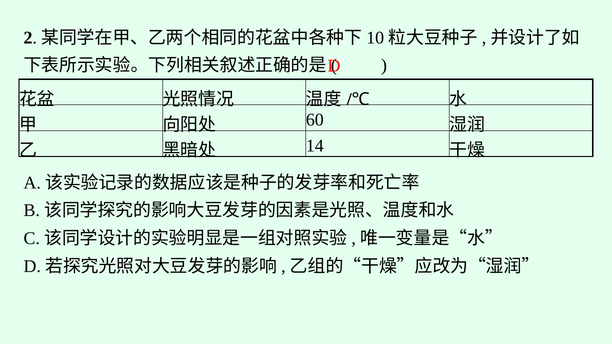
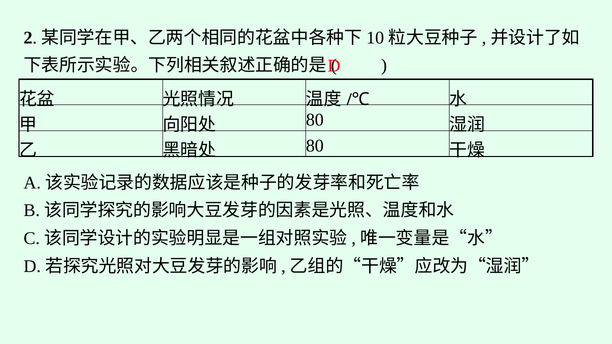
60: 60 -> 80 (315, 120)
14: 14 -> 80 (315, 146)
